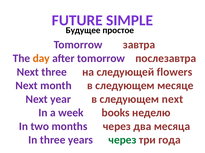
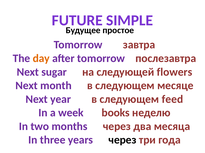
Next three: three -> sugar (54, 72)
следующем next: next -> feed (172, 100)
через colour: green -> black (122, 141)
